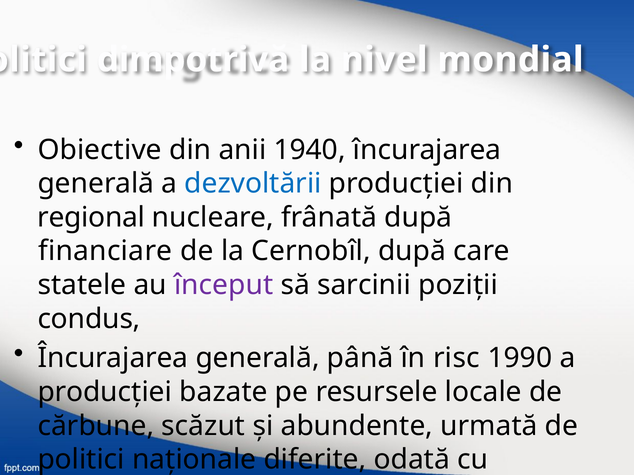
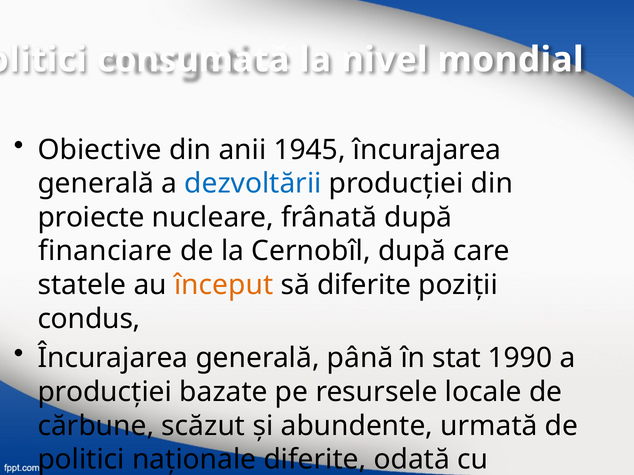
dimpotrivă: dimpotrivă -> consumată (193, 60)
1940: 1940 -> 1945 (310, 150)
regional: regional -> proiecte (91, 218)
început colour: purple -> orange (224, 285)
să sarcinii: sarcinii -> diferite (364, 285)
risc: risc -> stat (457, 359)
